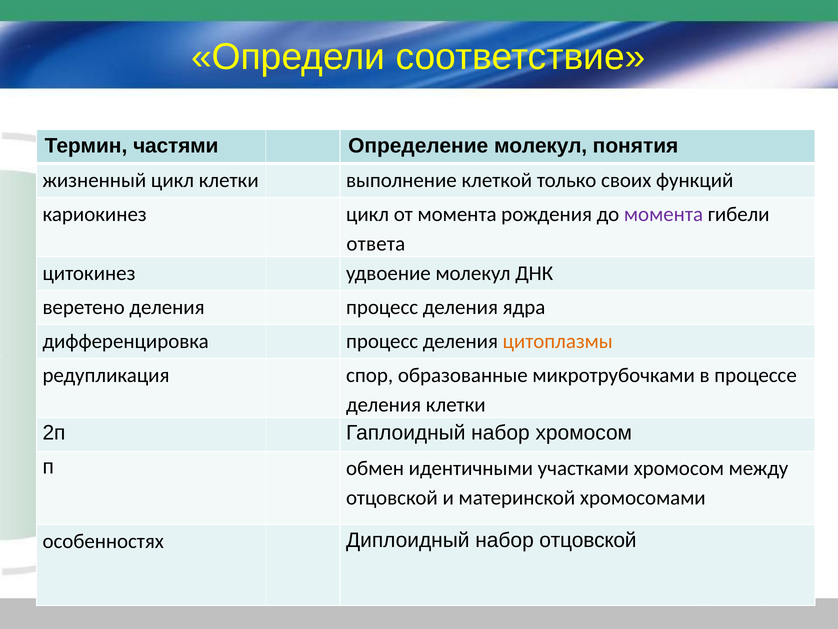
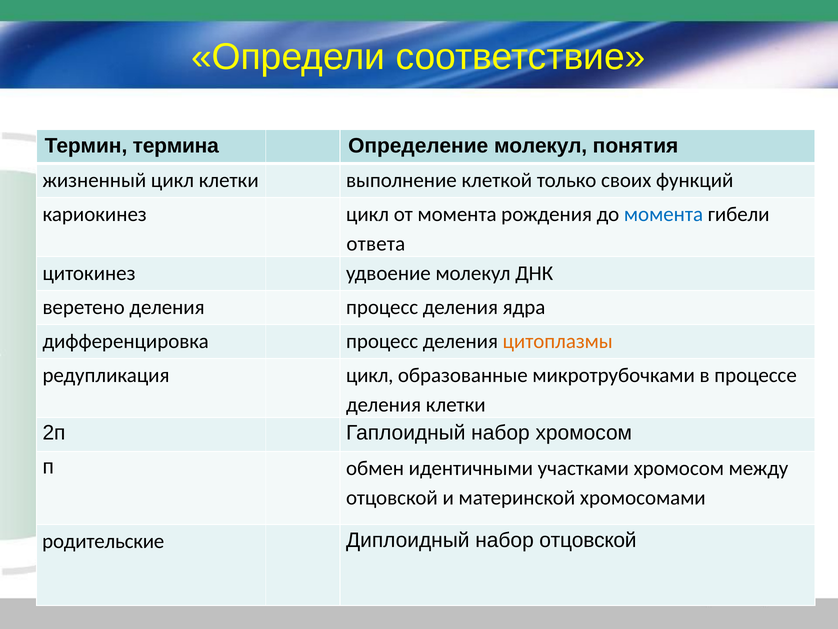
частями: частями -> термина (176, 146)
момента colour: purple -> blue (663, 214)
редупликация спор: спор -> цикл (370, 375)
особенностях: особенностях -> родительские (103, 541)
